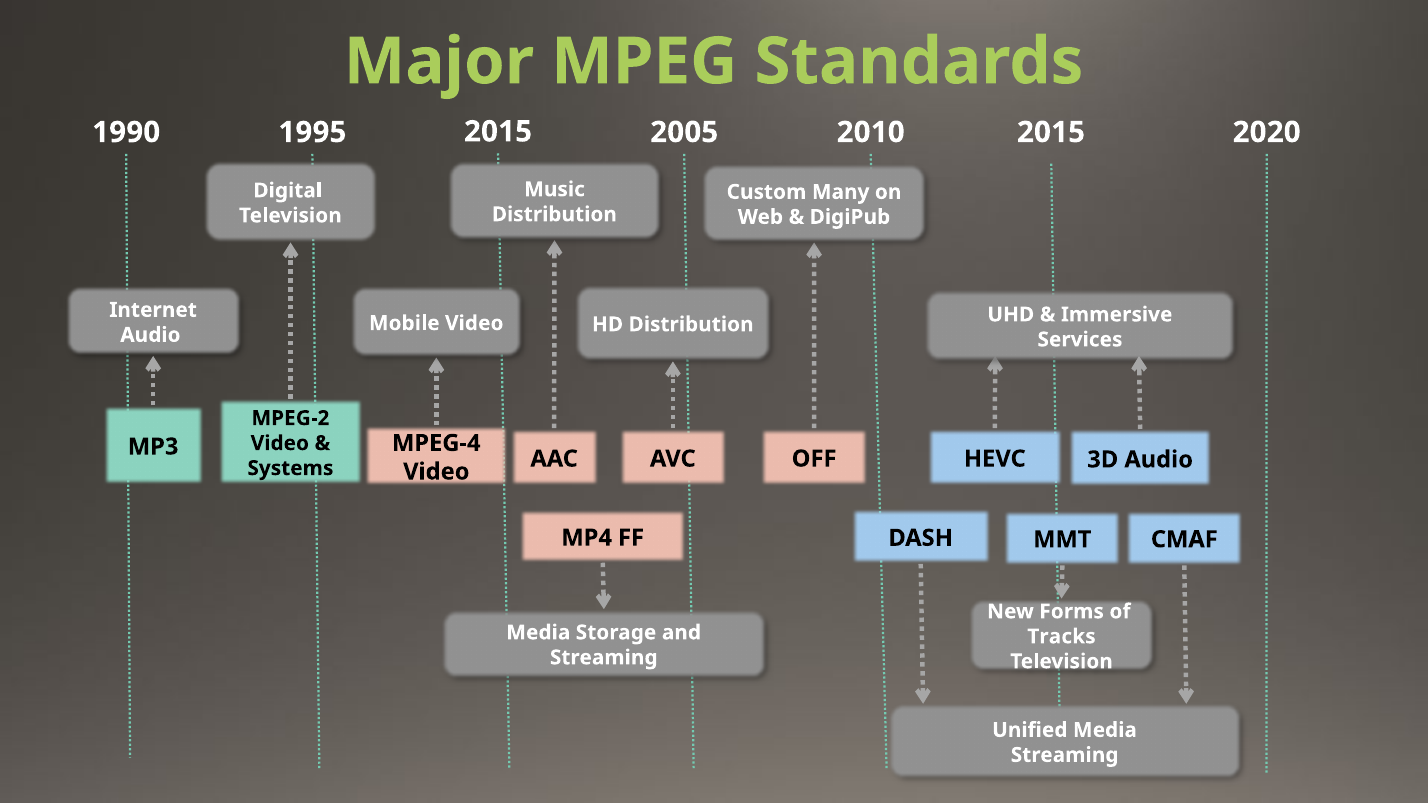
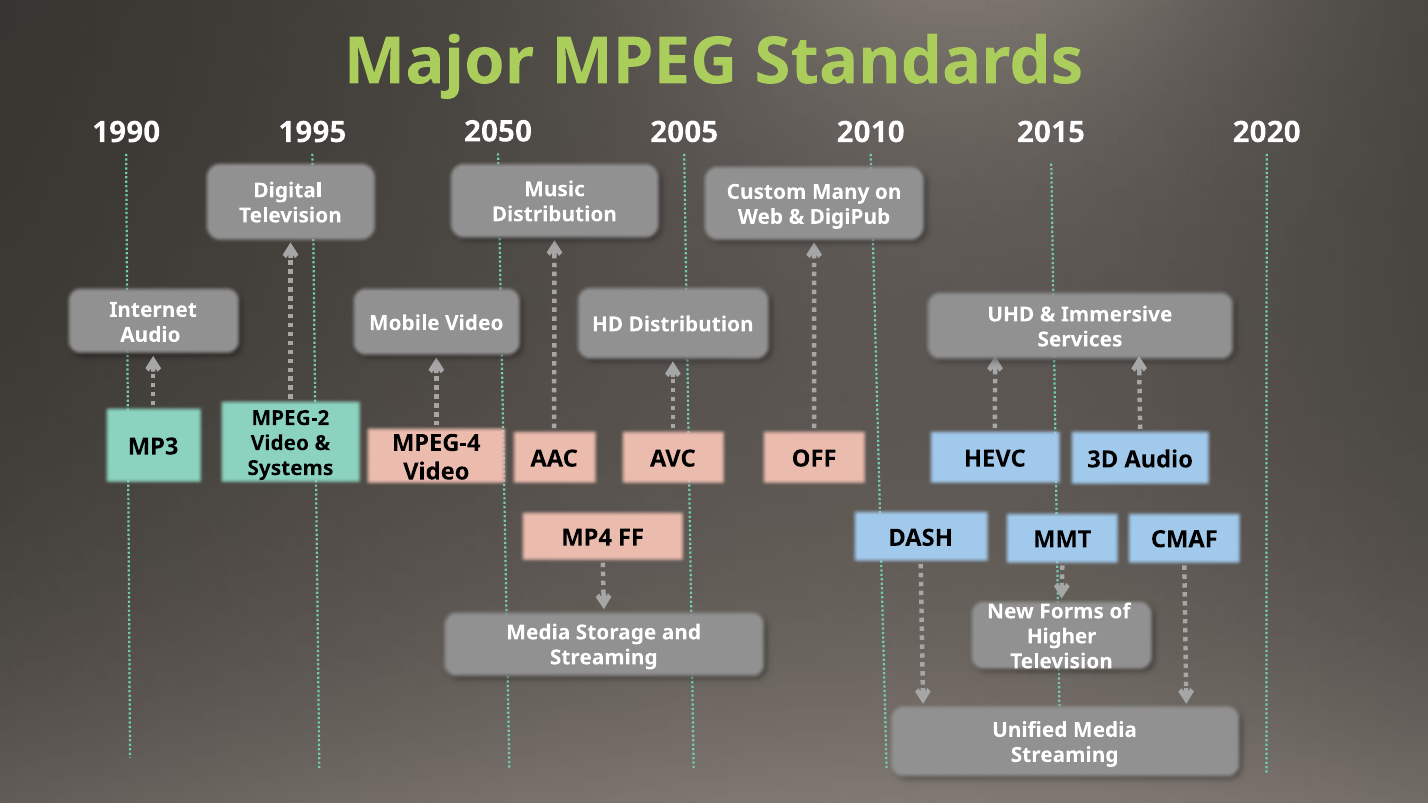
1990 2015: 2015 -> 2050 (498, 132)
Tracks: Tracks -> Higher (1062, 637)
